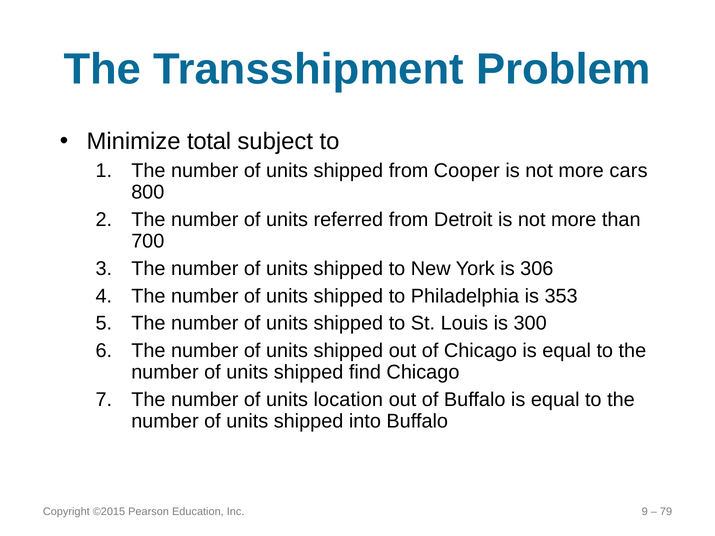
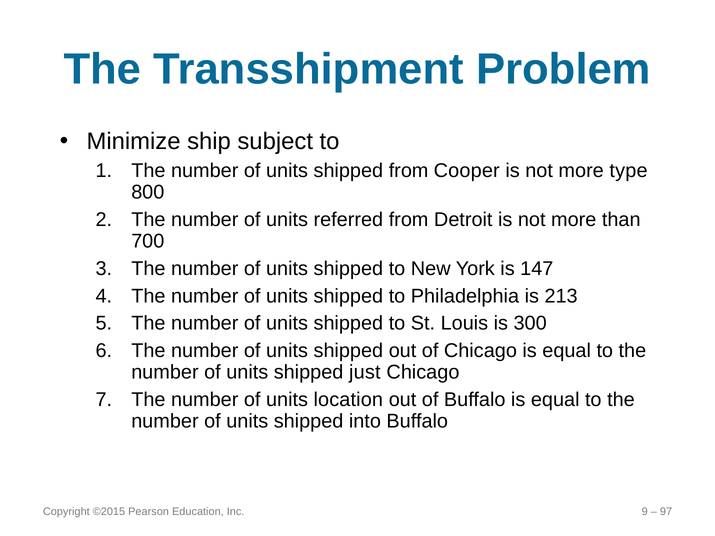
total: total -> ship (209, 141)
cars: cars -> type (629, 171)
306: 306 -> 147 (537, 269)
353: 353 -> 213 (561, 296)
find: find -> just (365, 372)
79: 79 -> 97 (666, 512)
